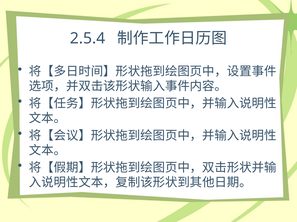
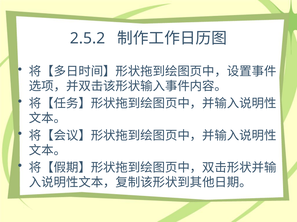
2.5.4: 2.5.4 -> 2.5.2 (88, 38)
